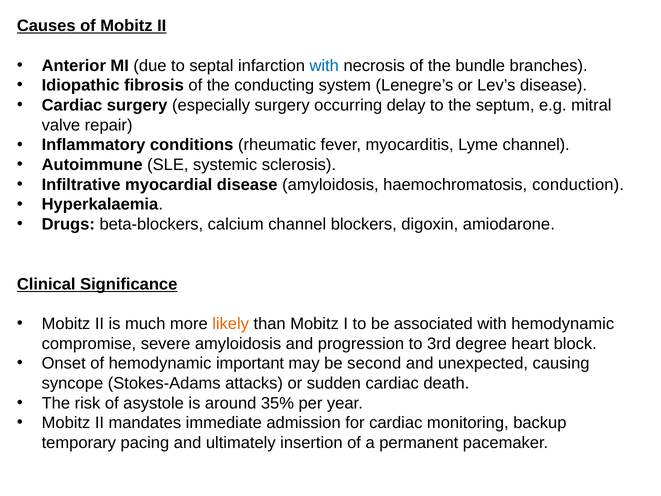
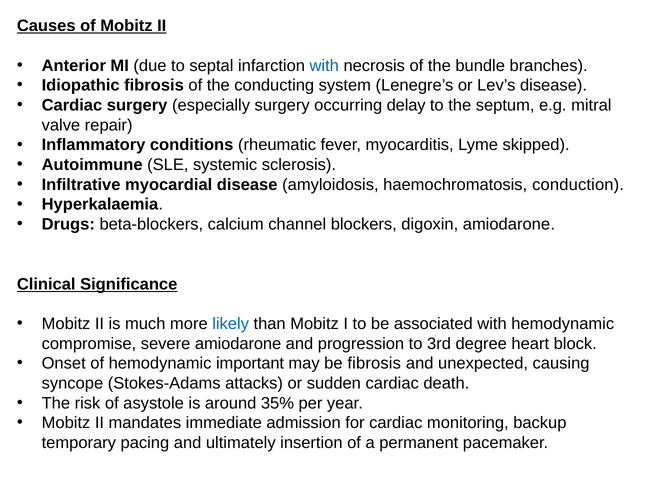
Lyme channel: channel -> skipped (536, 145)
likely colour: orange -> blue (231, 324)
severe amyloidosis: amyloidosis -> amiodarone (238, 343)
be second: second -> fibrosis (374, 363)
